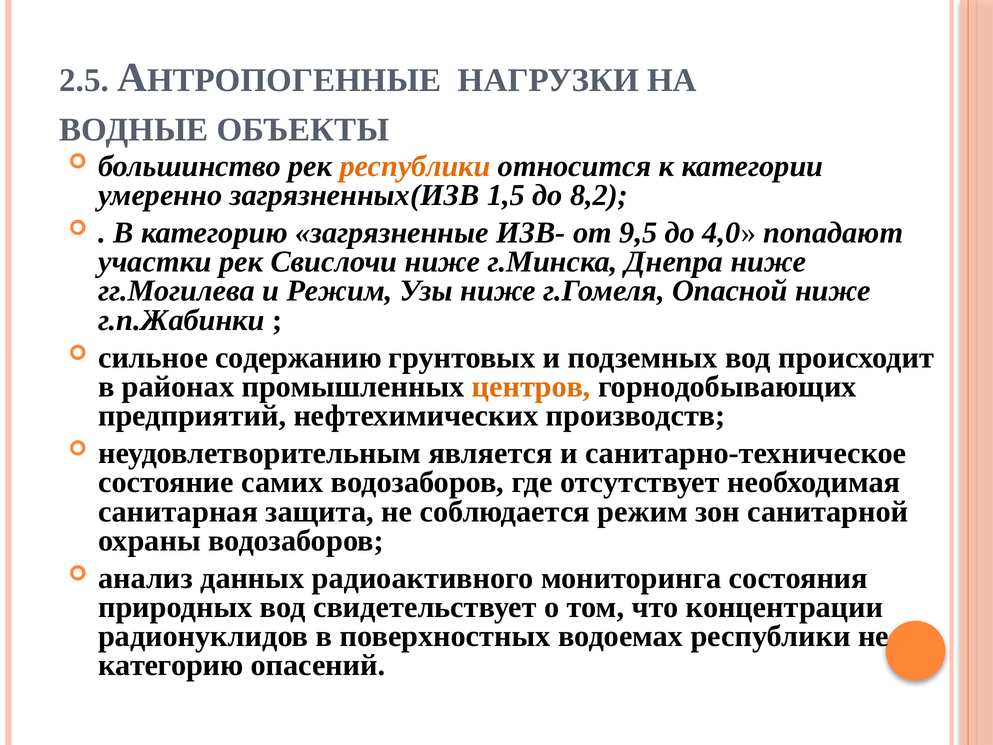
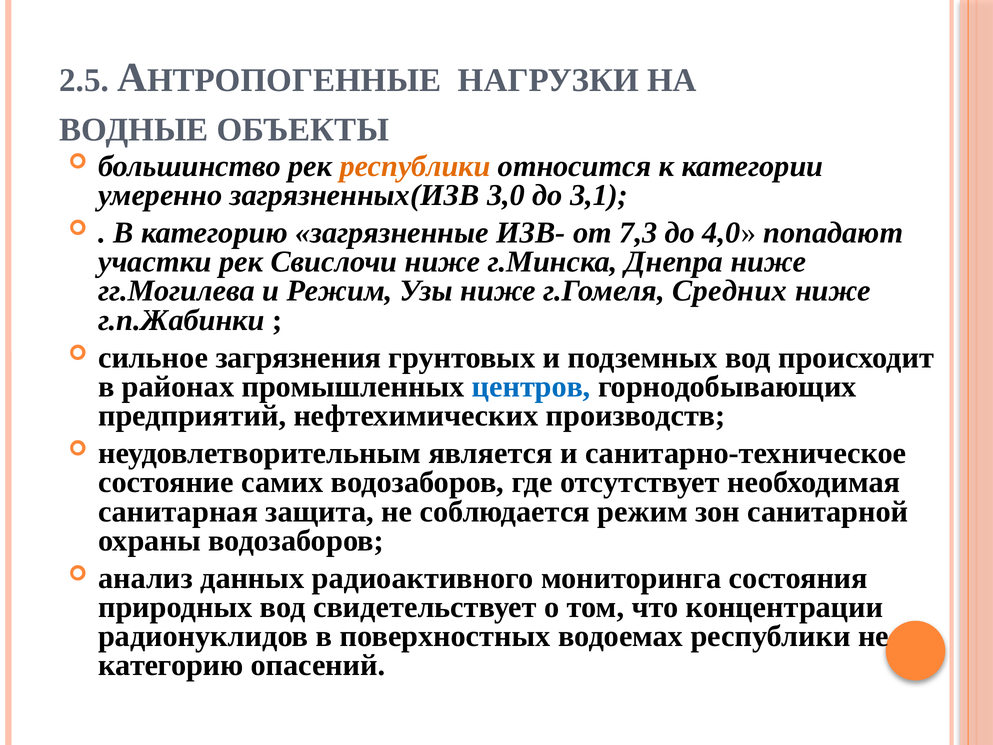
1,5: 1,5 -> 3,0 (506, 195)
8,2: 8,2 -> 3,1 (599, 195)
9,5: 9,5 -> 7,3 (638, 233)
Опасной: Опасной -> Средних (730, 291)
содержанию: содержанию -> загрязнения (298, 357)
центров colour: orange -> blue (531, 387)
